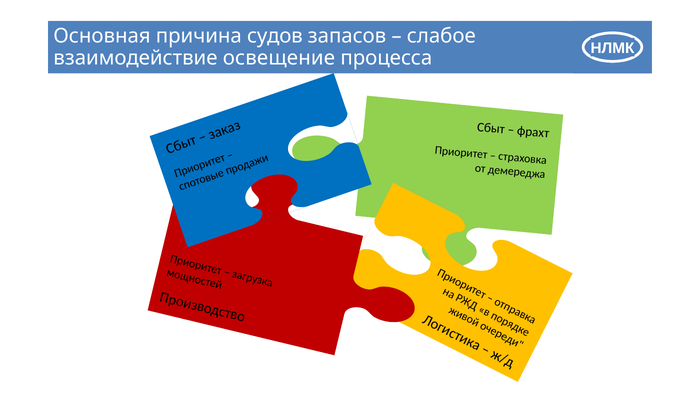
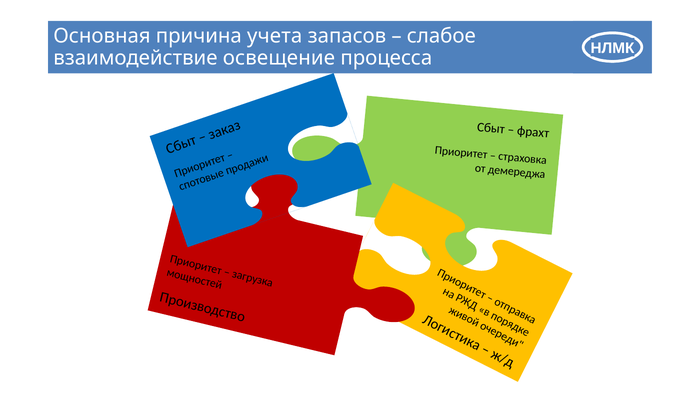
судов: судов -> учета (275, 36)
